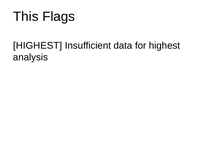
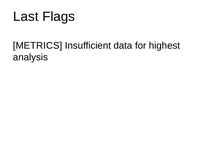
This: This -> Last (26, 16)
HIGHEST: HIGHEST -> METRICS (38, 46)
